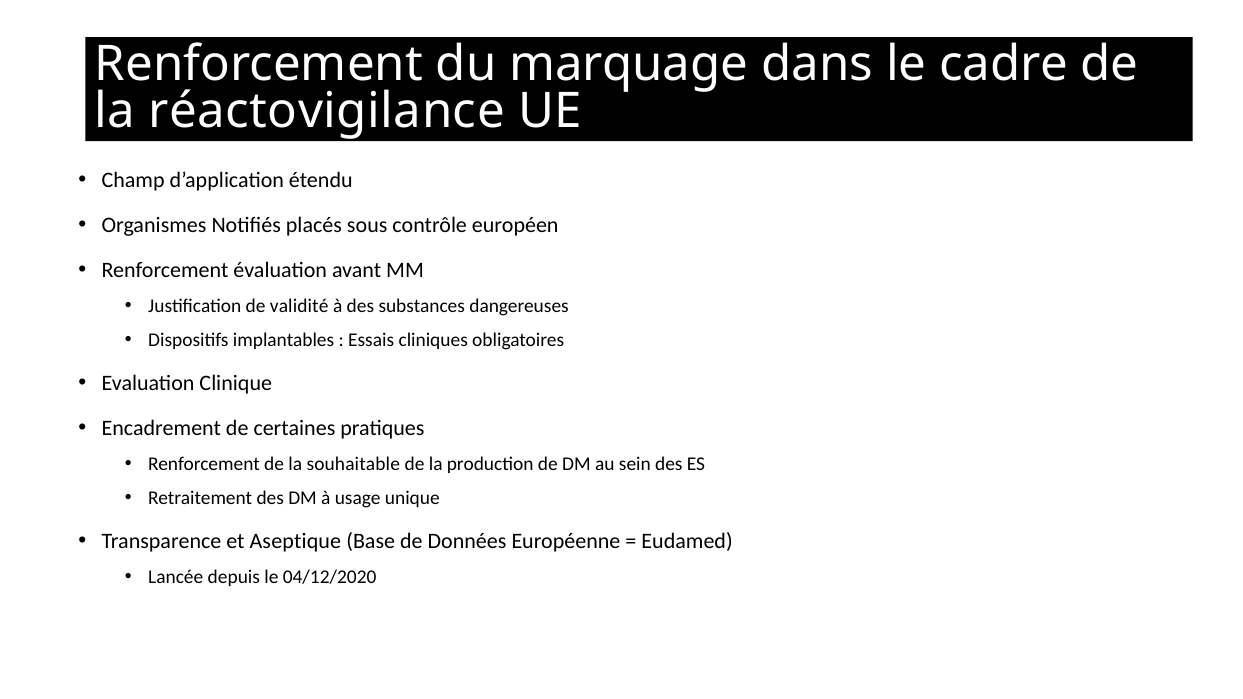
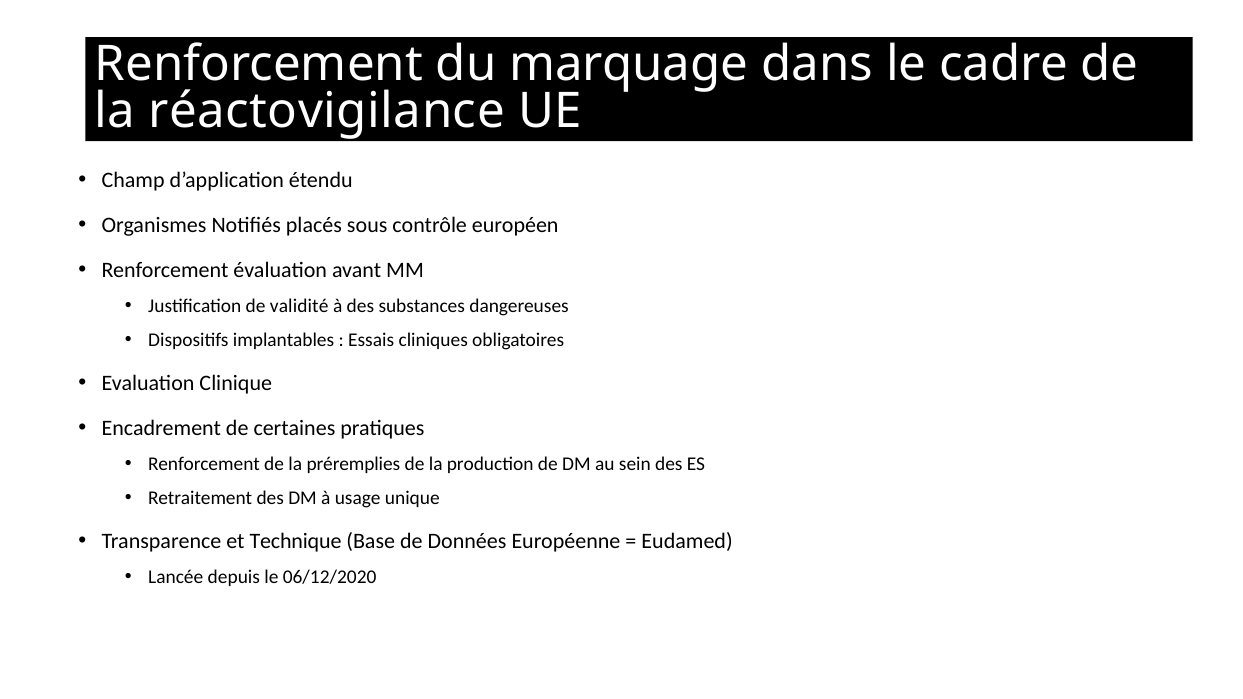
souhaitable: souhaitable -> préremplies (353, 464)
Aseptique: Aseptique -> Technique (296, 542)
04/12/2020: 04/12/2020 -> 06/12/2020 (330, 578)
